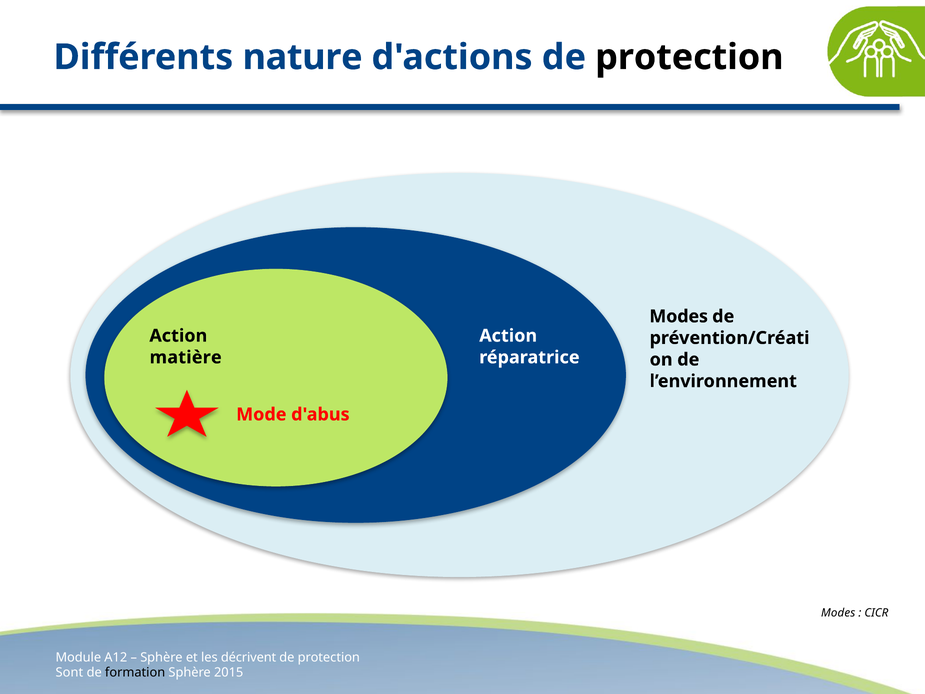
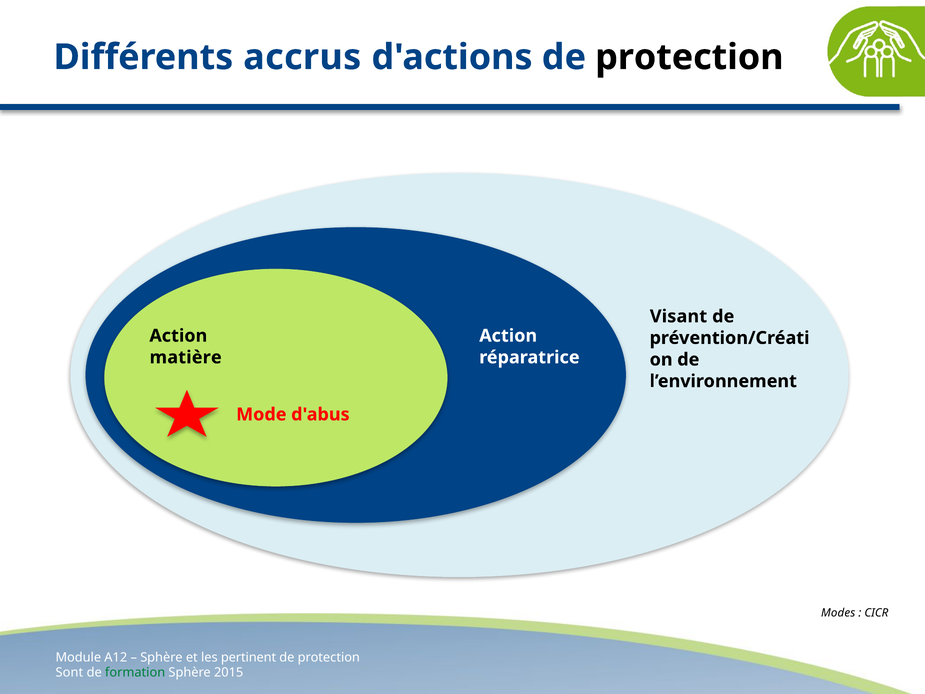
nature: nature -> accrus (302, 57)
Modes: Modes -> Visant (678, 316)
décrivent: décrivent -> pertinent (249, 657)
formation colour: black -> green (135, 673)
